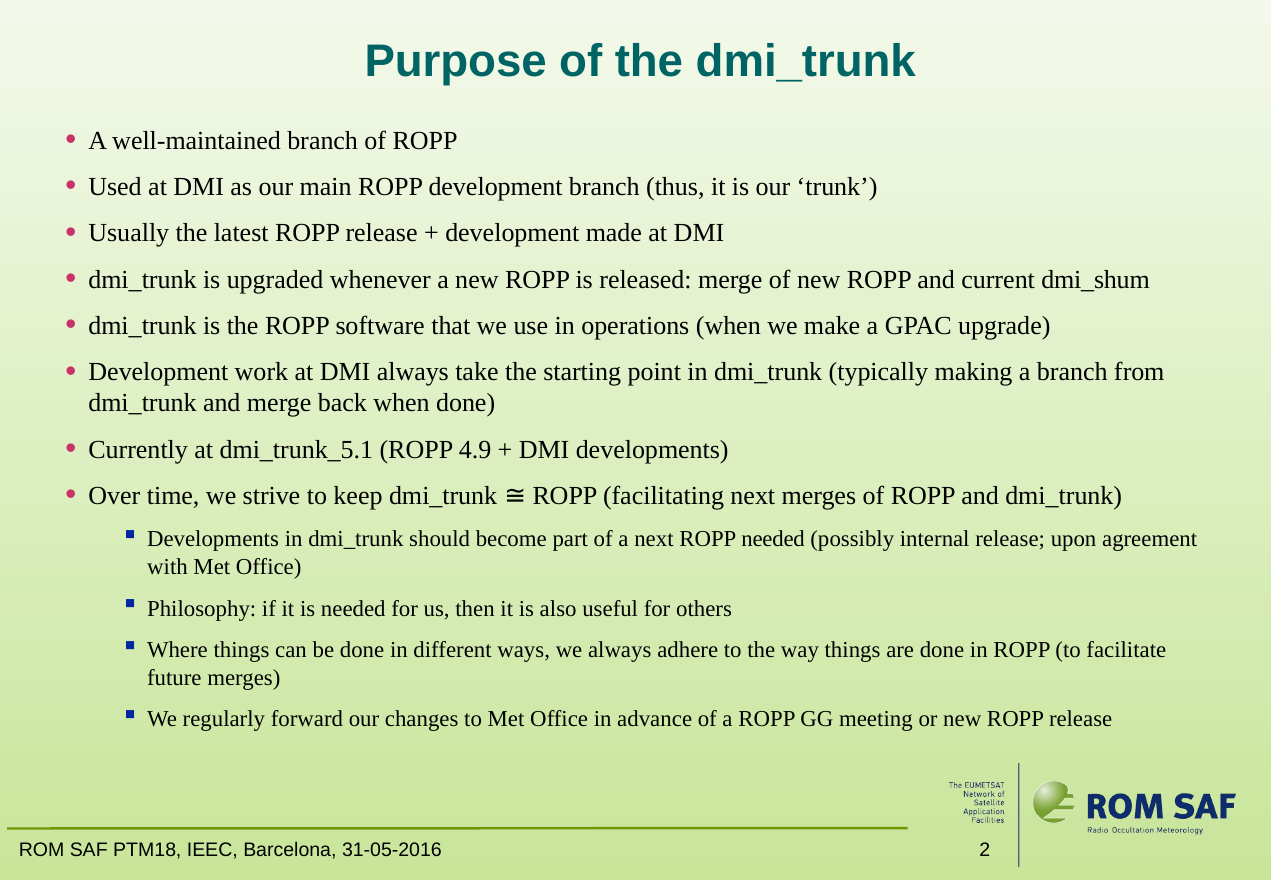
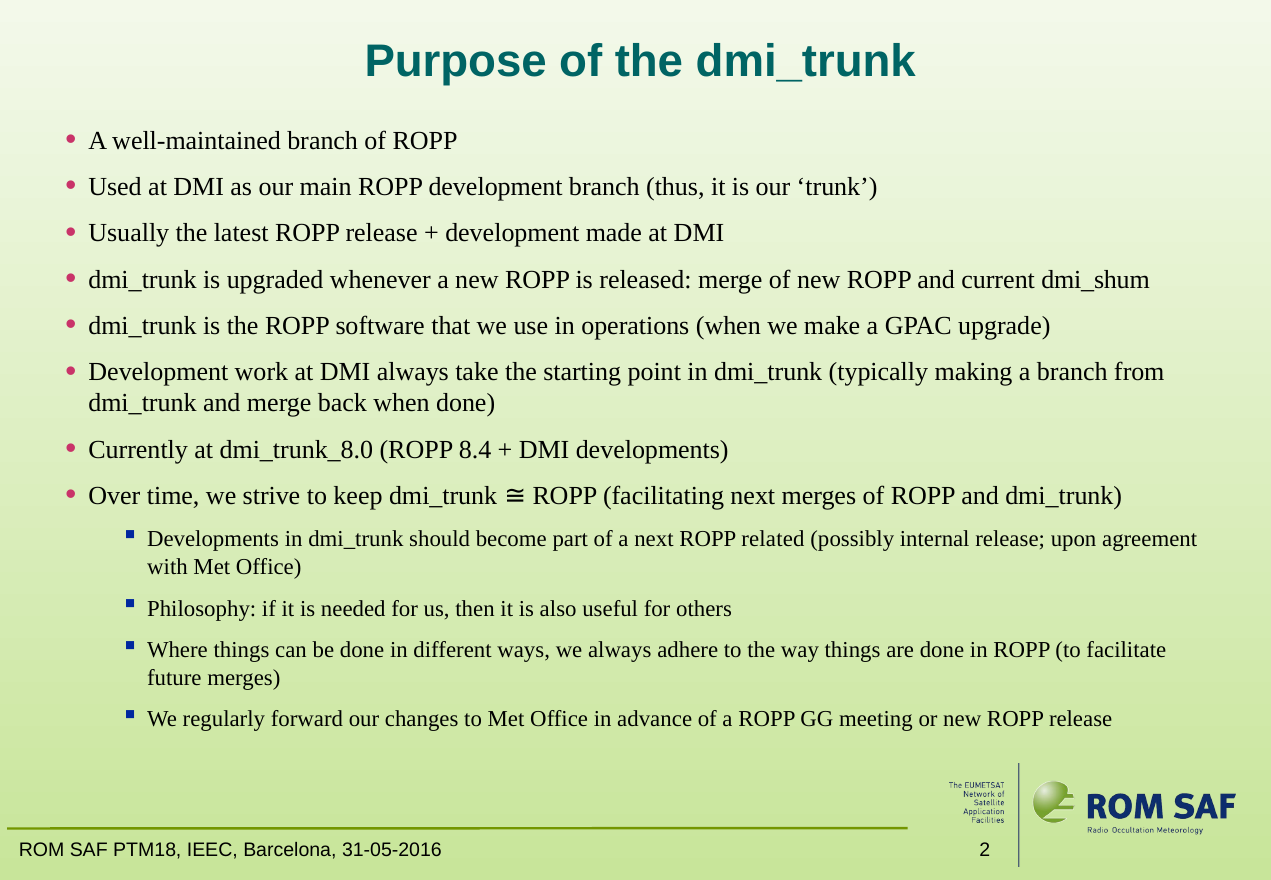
dmi_trunk_5.1: dmi_trunk_5.1 -> dmi_trunk_8.0 (296, 450)
4.9: 4.9 -> 8.4 (475, 450)
ROPP needed: needed -> related (773, 539)
